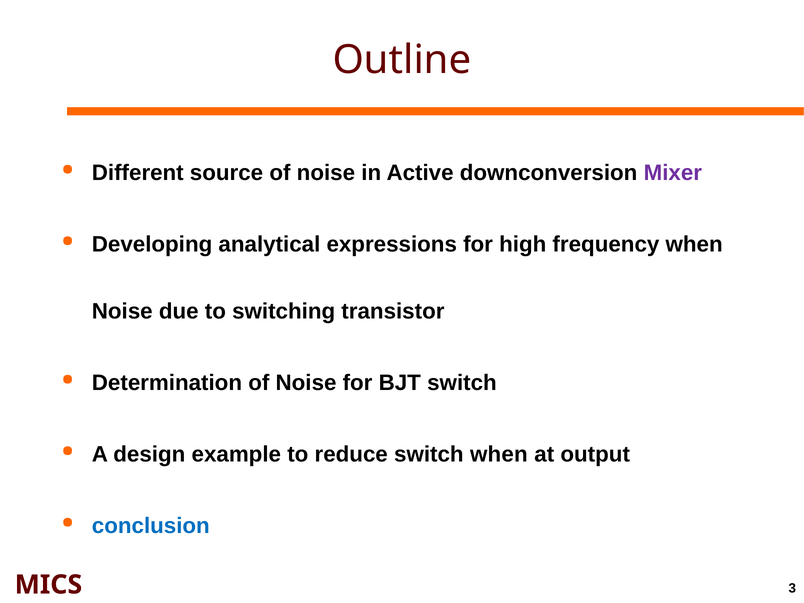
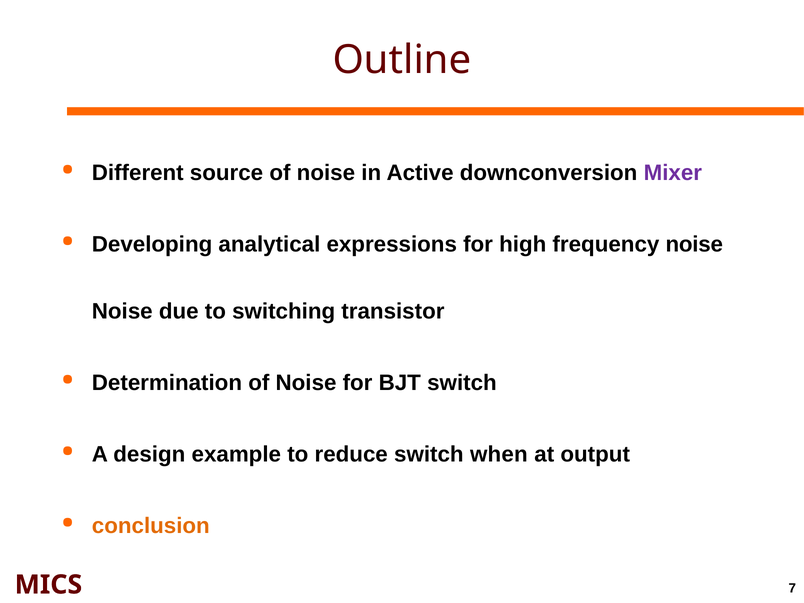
frequency when: when -> noise (694, 245)
conclusion colour: blue -> orange (151, 526)
3: 3 -> 7 (792, 589)
